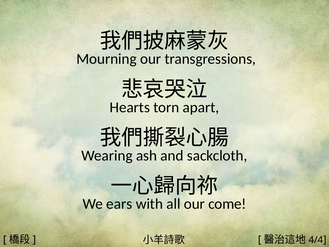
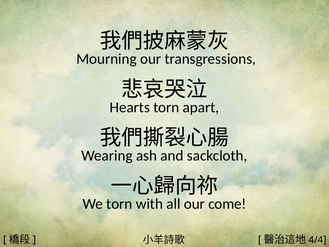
We ears: ears -> torn (119, 204)
